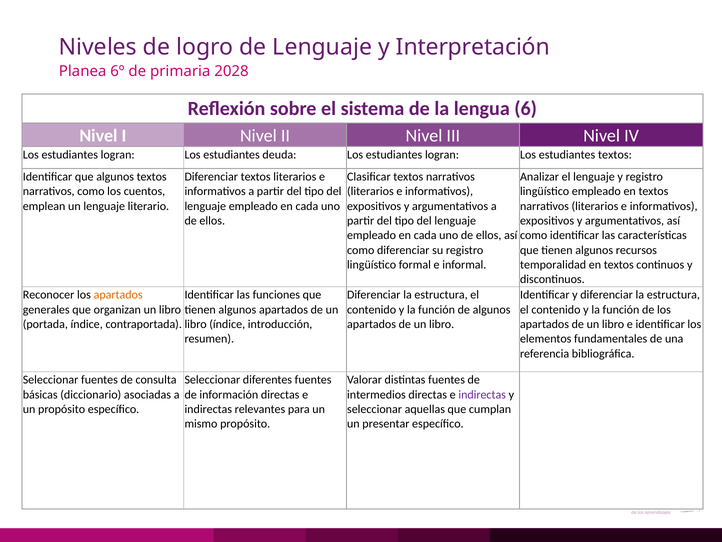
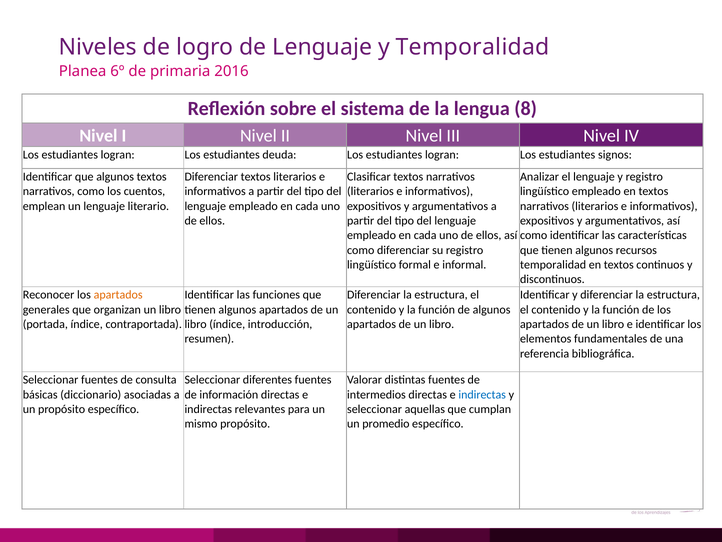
y Interpretación: Interpretación -> Temporalidad (473, 47)
2028: 2028 -> 2016 (231, 71)
6: 6 -> 8 (526, 108)
estudiantes textos: textos -> signos (615, 155)
indirectas colour: purple -> blue (482, 394)
presentar: presentar -> promedio (386, 424)
